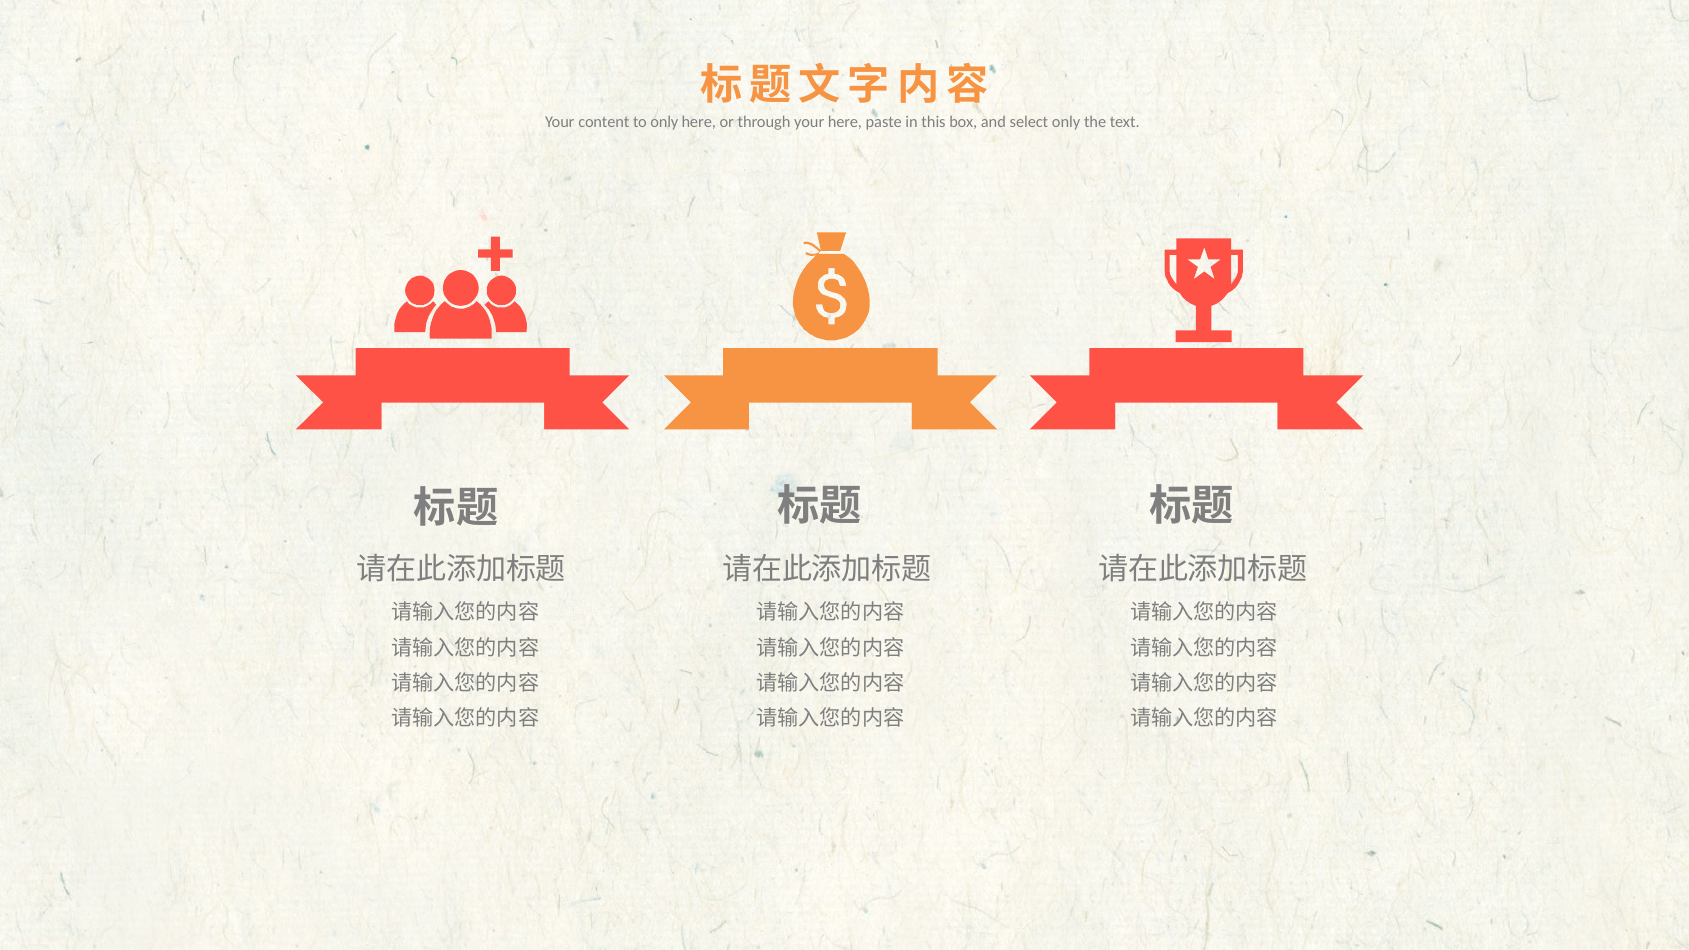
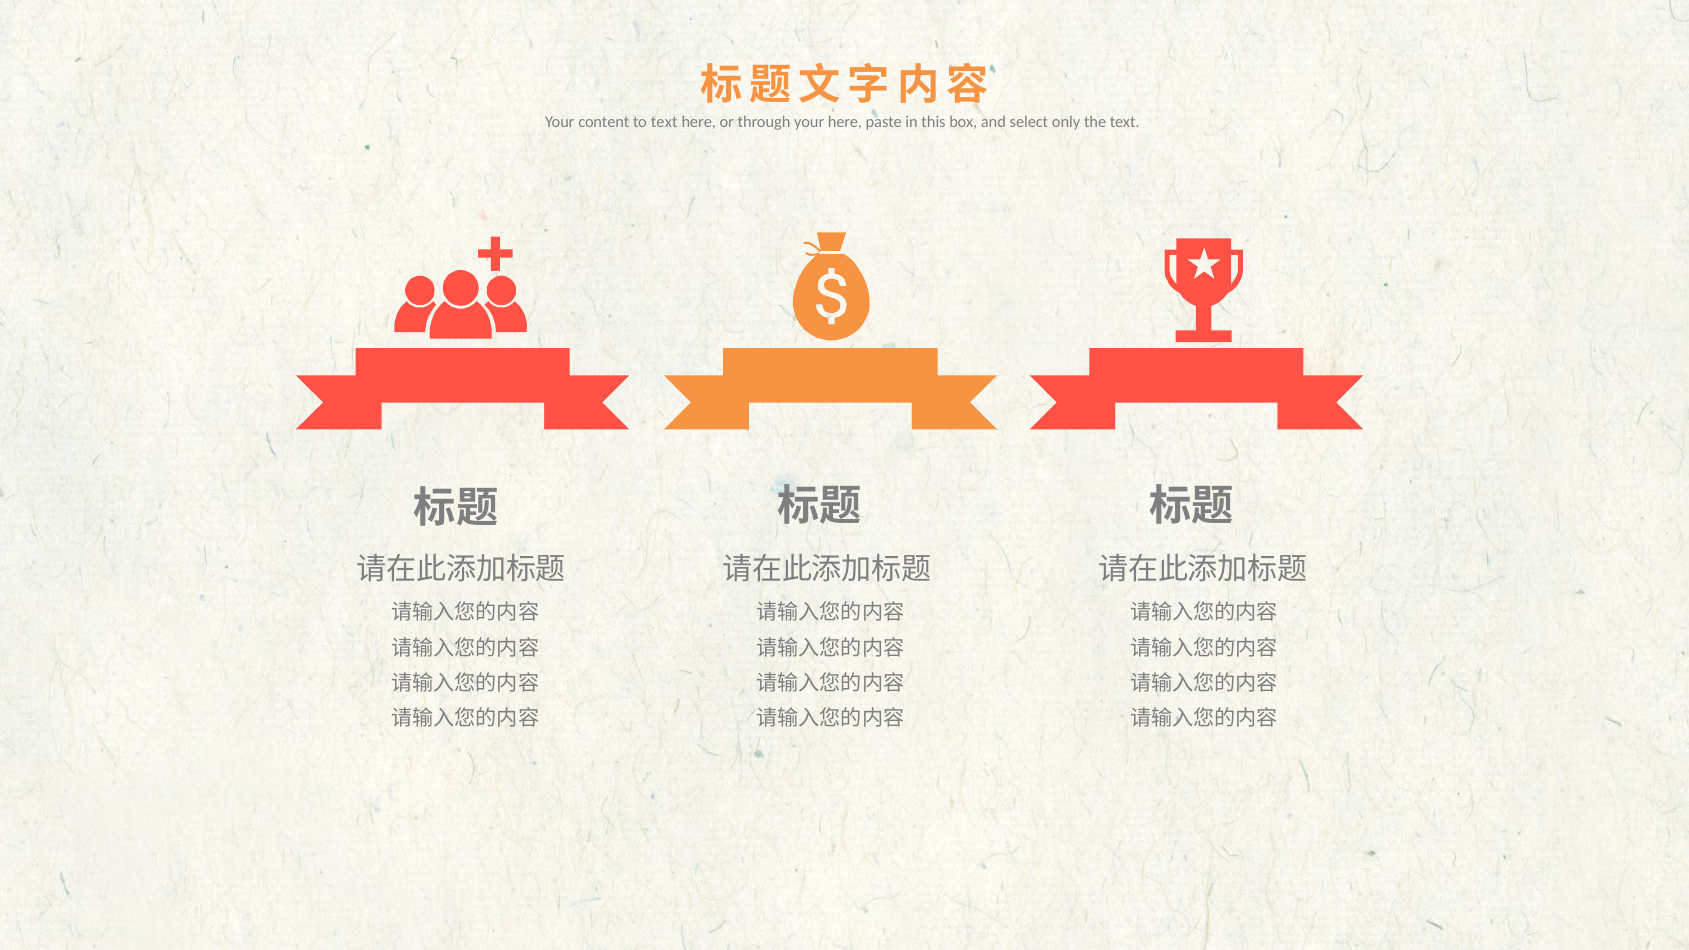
to only: only -> text (664, 122)
